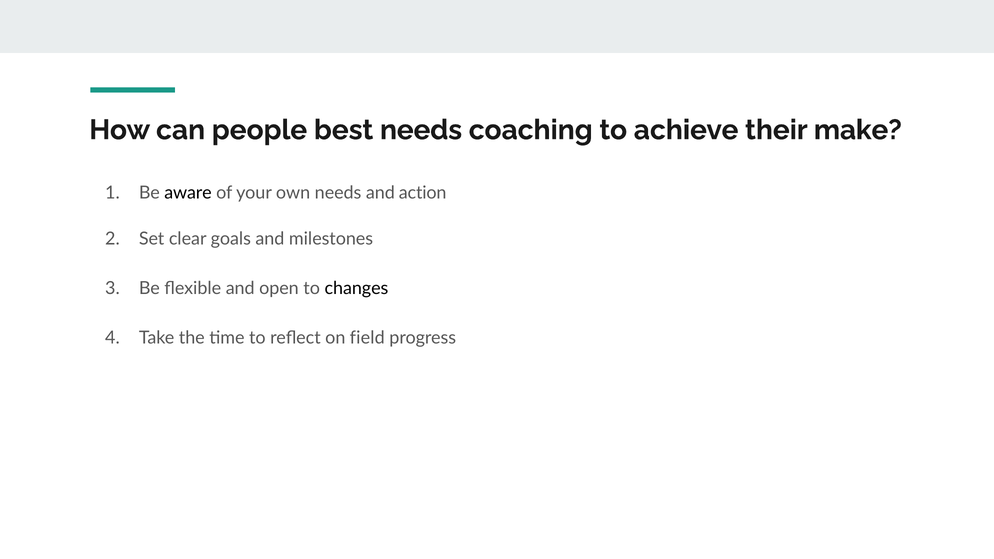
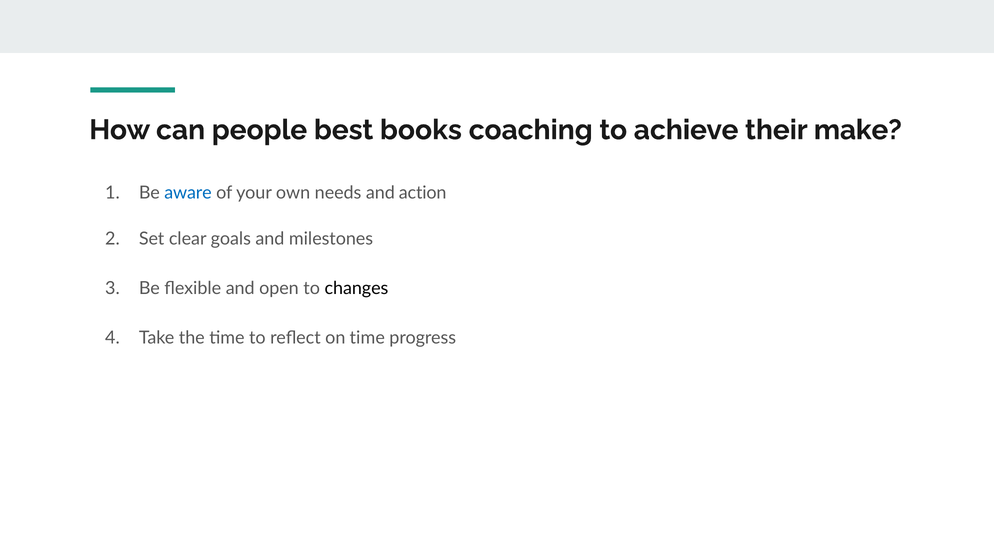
best needs: needs -> books (421, 130)
aware colour: black -> blue (188, 193)
on field: field -> time (367, 338)
